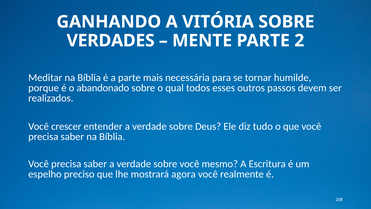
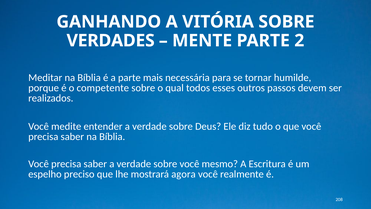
abandonado: abandonado -> competente (103, 88)
crescer: crescer -> medite (66, 126)
